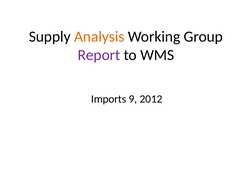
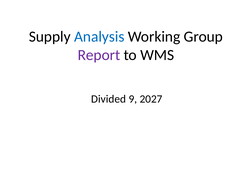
Analysis colour: orange -> blue (99, 37)
Imports: Imports -> Divided (109, 99)
2012: 2012 -> 2027 (151, 99)
